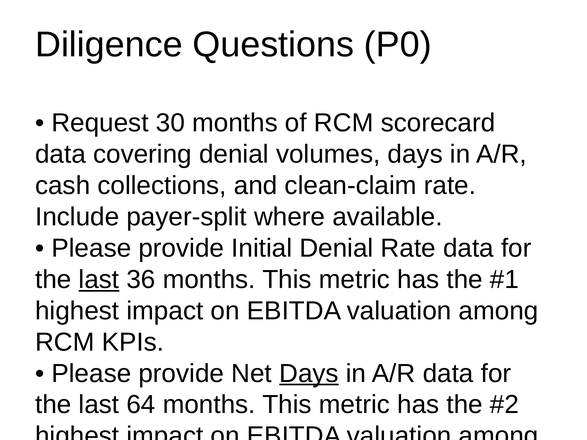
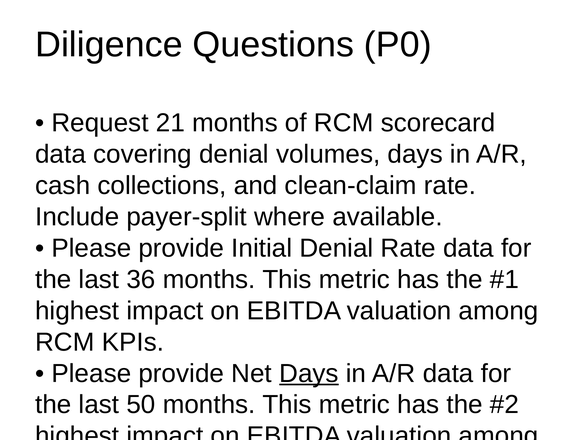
30: 30 -> 21 (170, 123)
last underline: present -> none (99, 280)
64: 64 -> 50 (141, 405)
